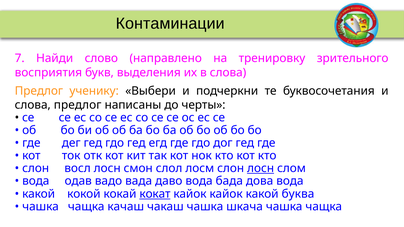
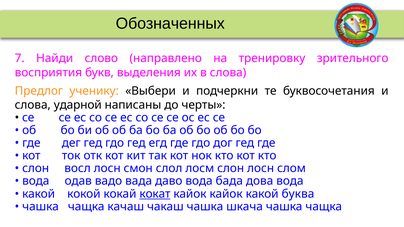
Контаминации: Контаминации -> Обозначенных (170, 24)
предлог: предлог -> ударной (78, 105)
лосн underline: present -> none (261, 169)
